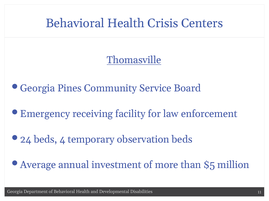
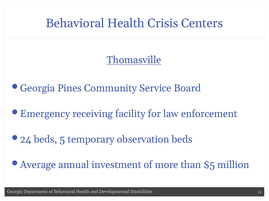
4: 4 -> 5 (62, 140)
